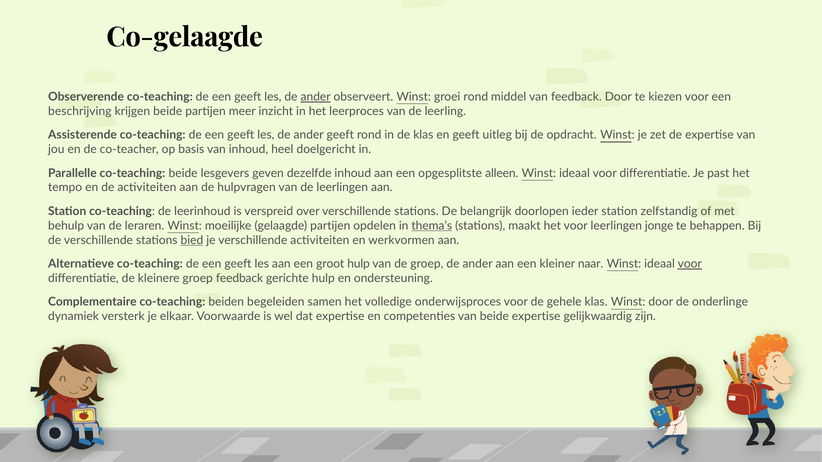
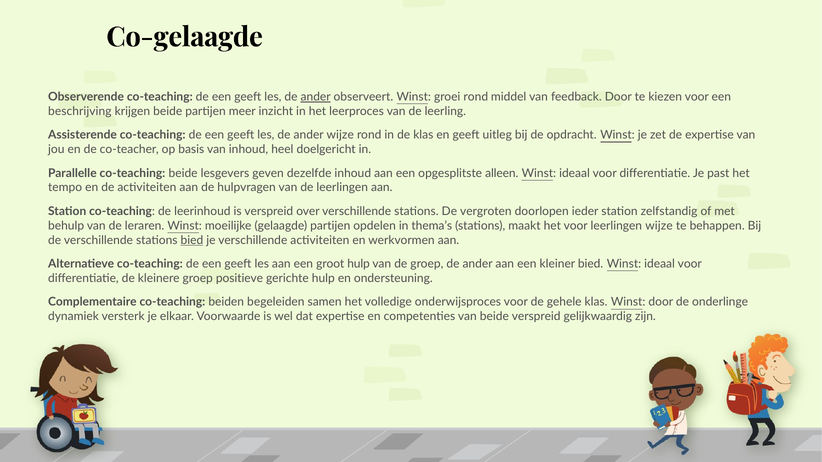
ander geeft: geeft -> wijze (340, 135)
belangrijk: belangrijk -> vergroten (486, 211)
thema’s underline: present -> none (432, 226)
leerlingen jonge: jonge -> wijze (659, 226)
kleiner naar: naar -> bied (591, 264)
voor underline: present -> none (690, 264)
groep feedback: feedback -> positieve (239, 278)
beide expertise: expertise -> verspreid (536, 317)
